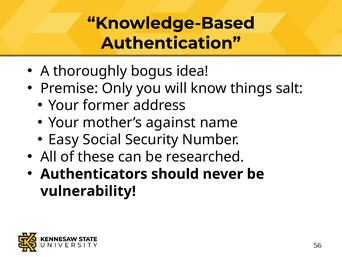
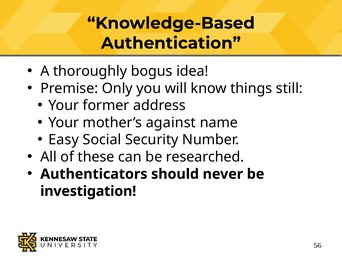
salt: salt -> still (289, 88)
vulnerability: vulnerability -> investigation (88, 191)
